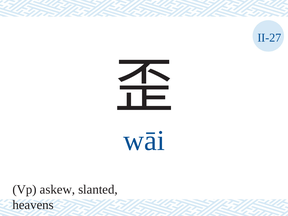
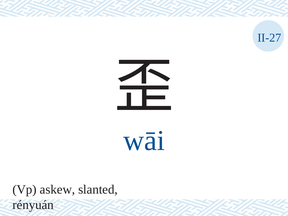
heavens: heavens -> rényuán (33, 205)
